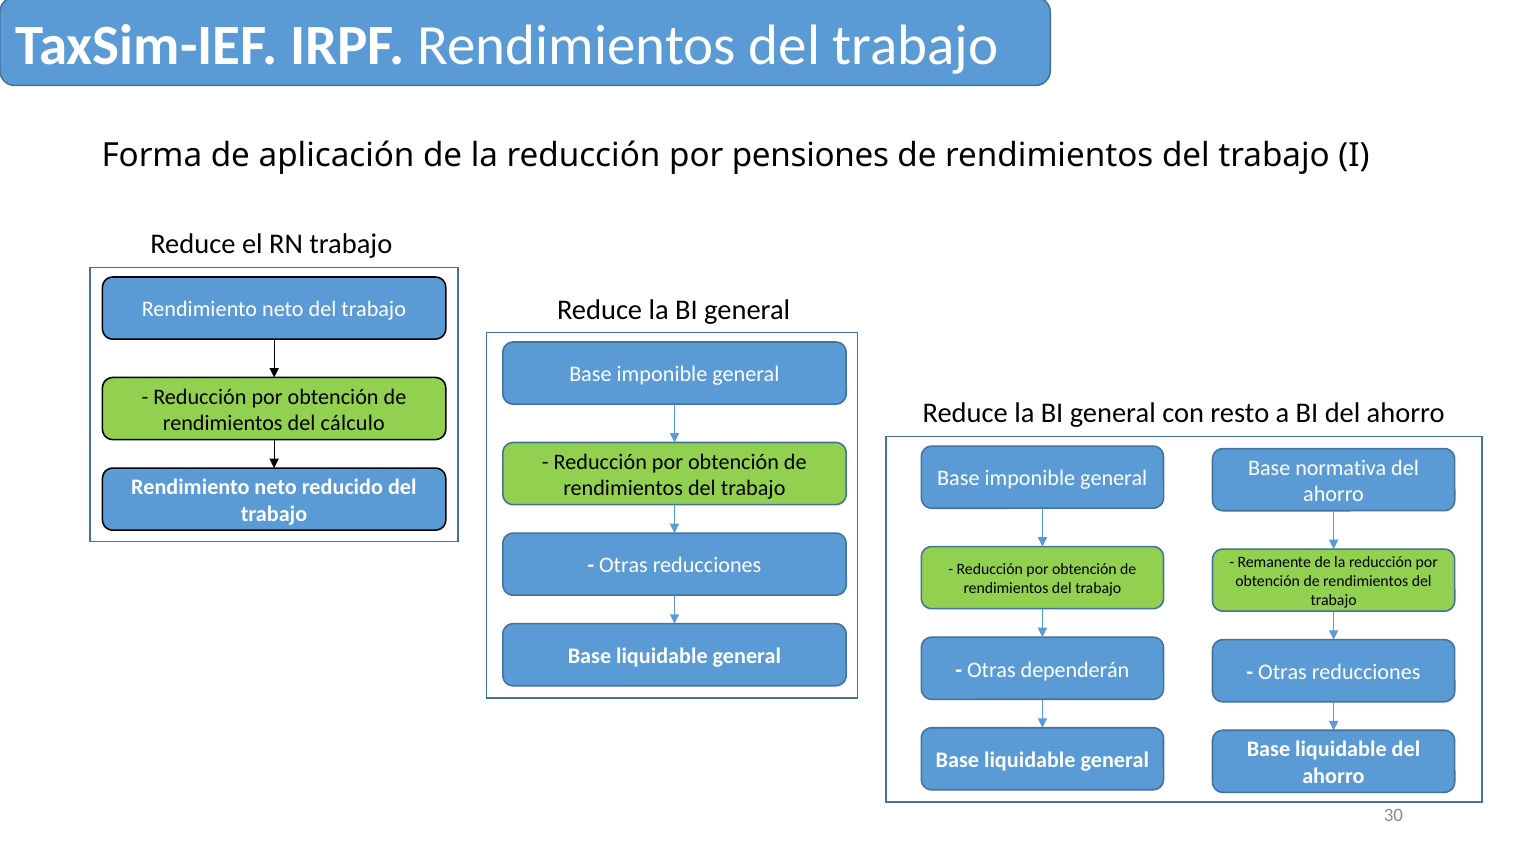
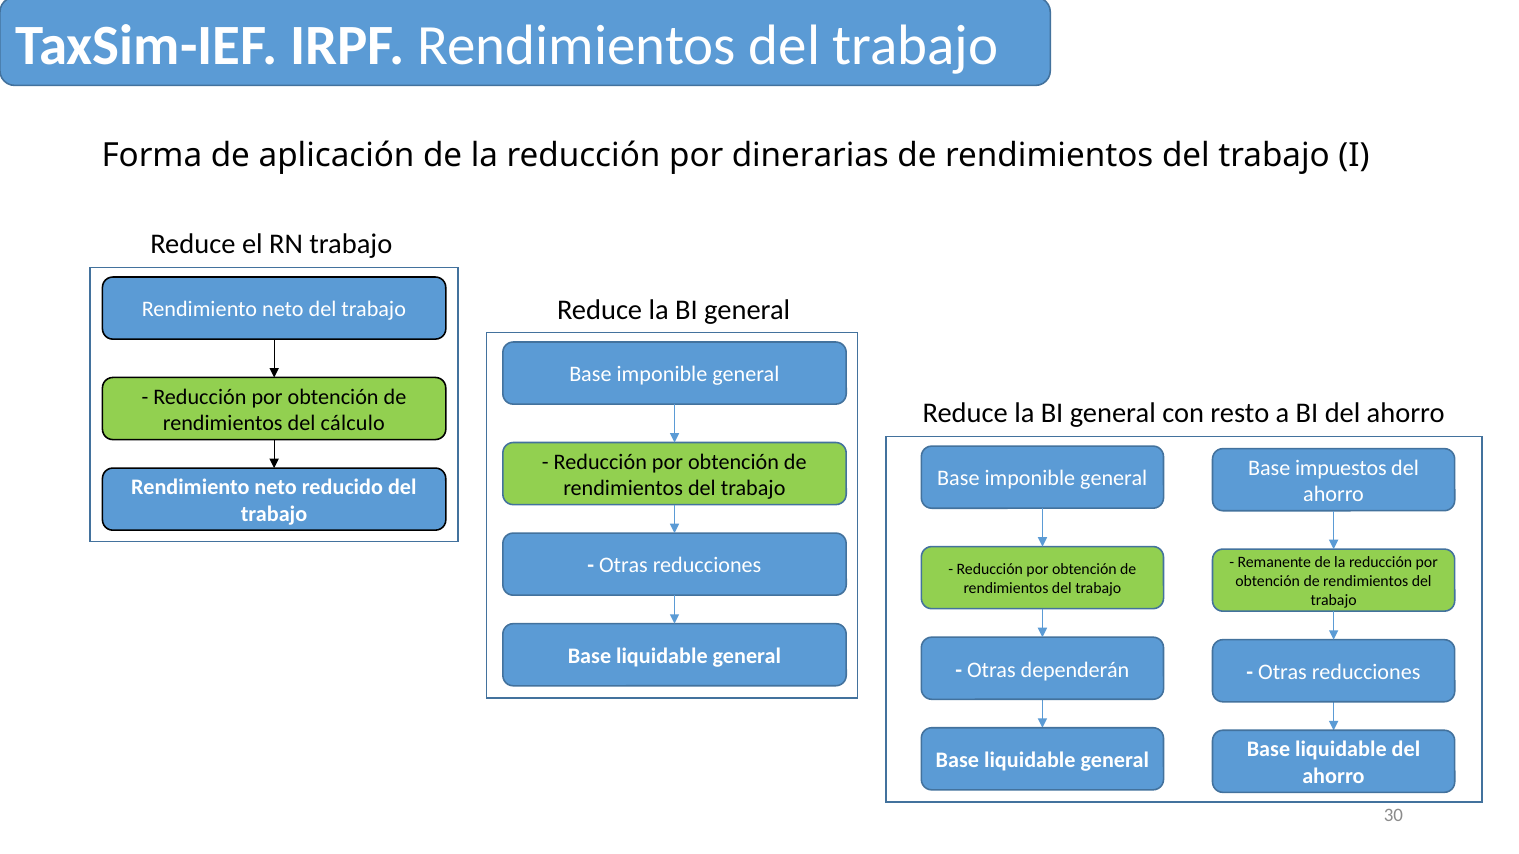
pensiones: pensiones -> dinerarias (810, 155)
normativa: normativa -> impuestos (1341, 468)
